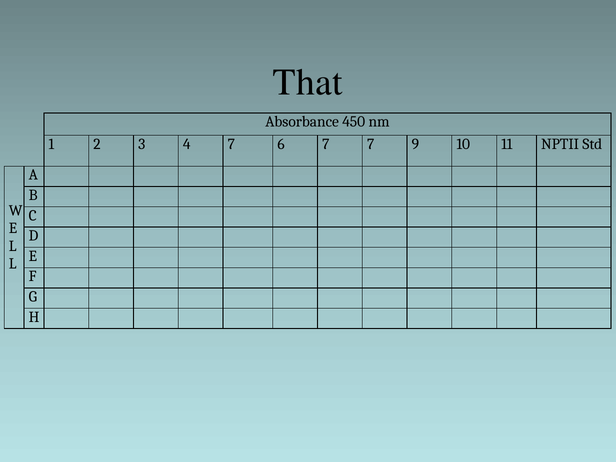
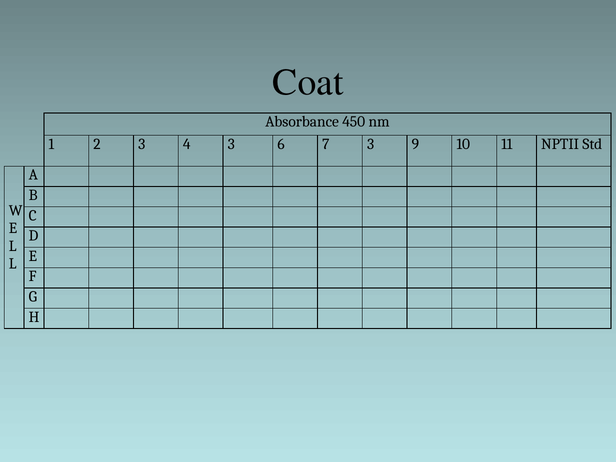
That: That -> Coat (308, 82)
4 7: 7 -> 3 (231, 144)
7 7: 7 -> 3 (371, 144)
